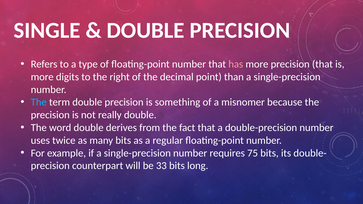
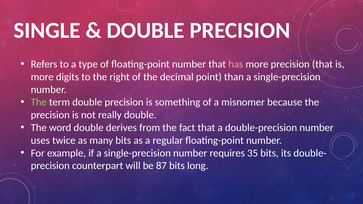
The colour: light blue -> light green (39, 102)
75: 75 -> 35 (253, 153)
33: 33 -> 87 (161, 166)
